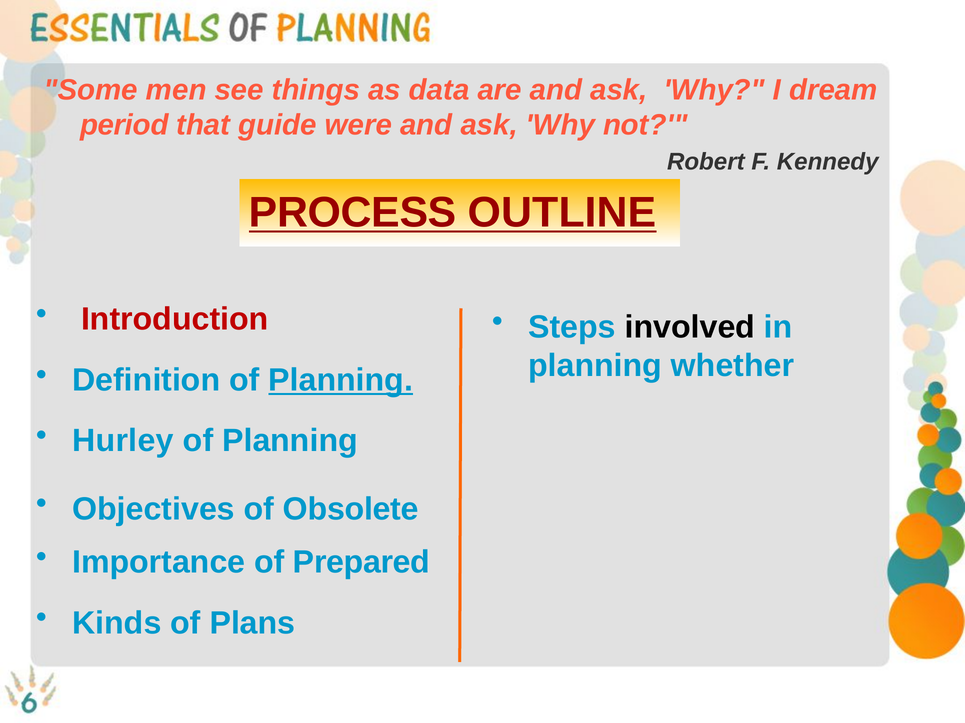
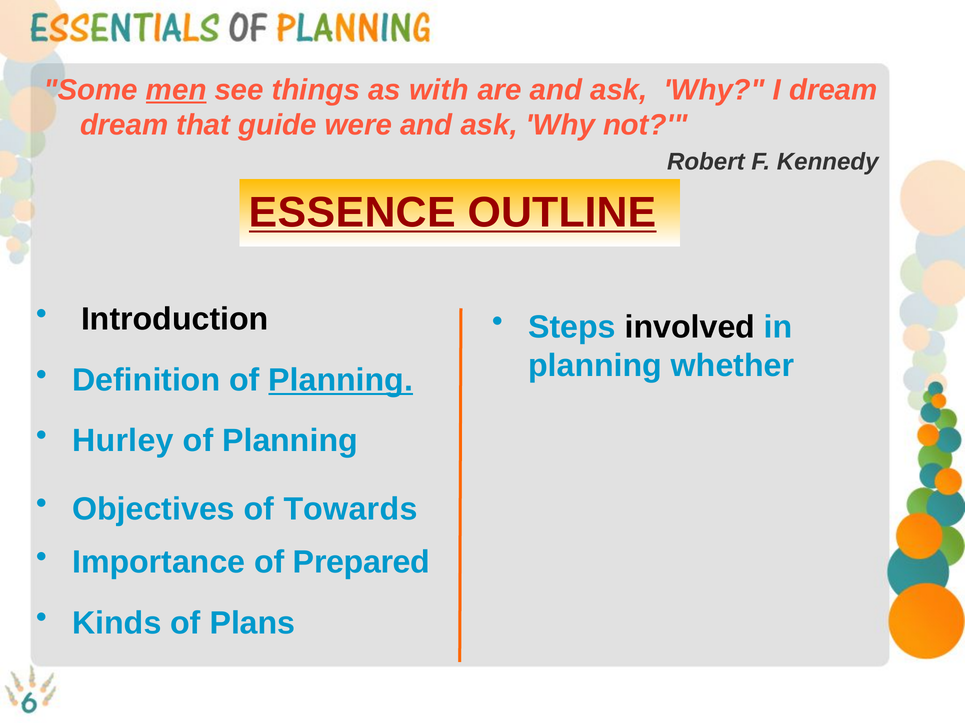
men underline: none -> present (176, 90)
data: data -> with (439, 90)
period: period -> dream (124, 125)
PROCESS: PROCESS -> ESSENCE (352, 213)
Introduction colour: red -> black (175, 320)
Obsolete: Obsolete -> Towards (351, 510)
